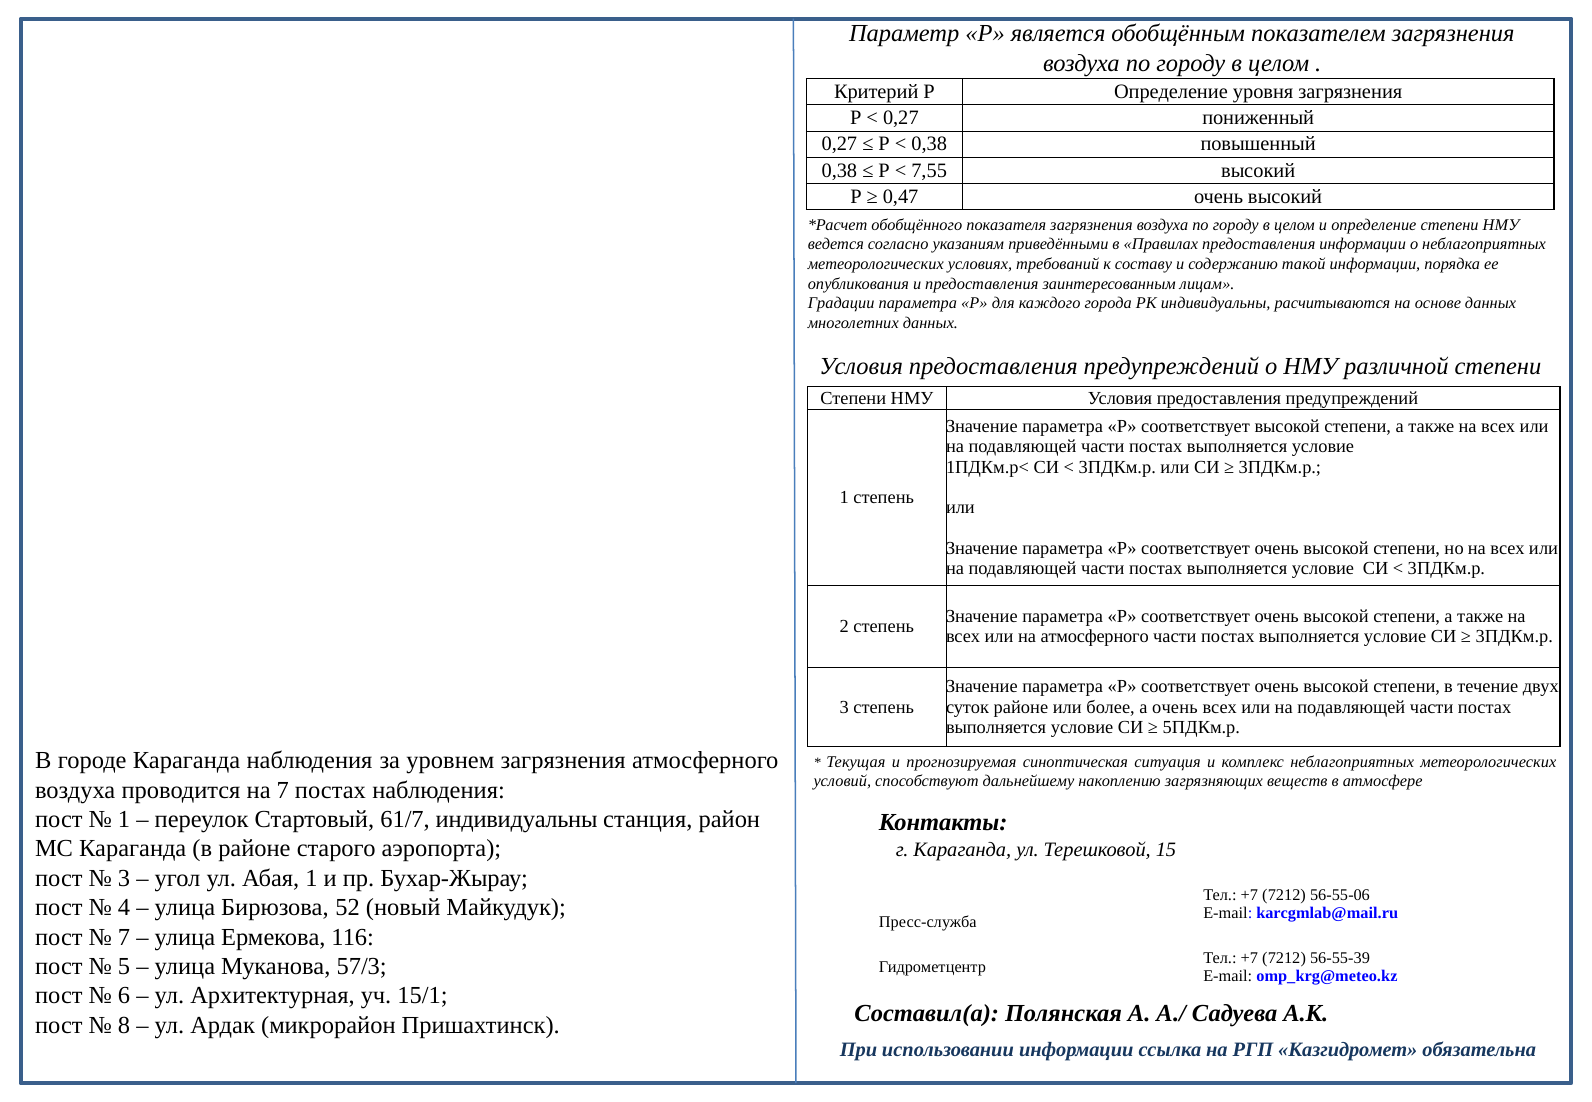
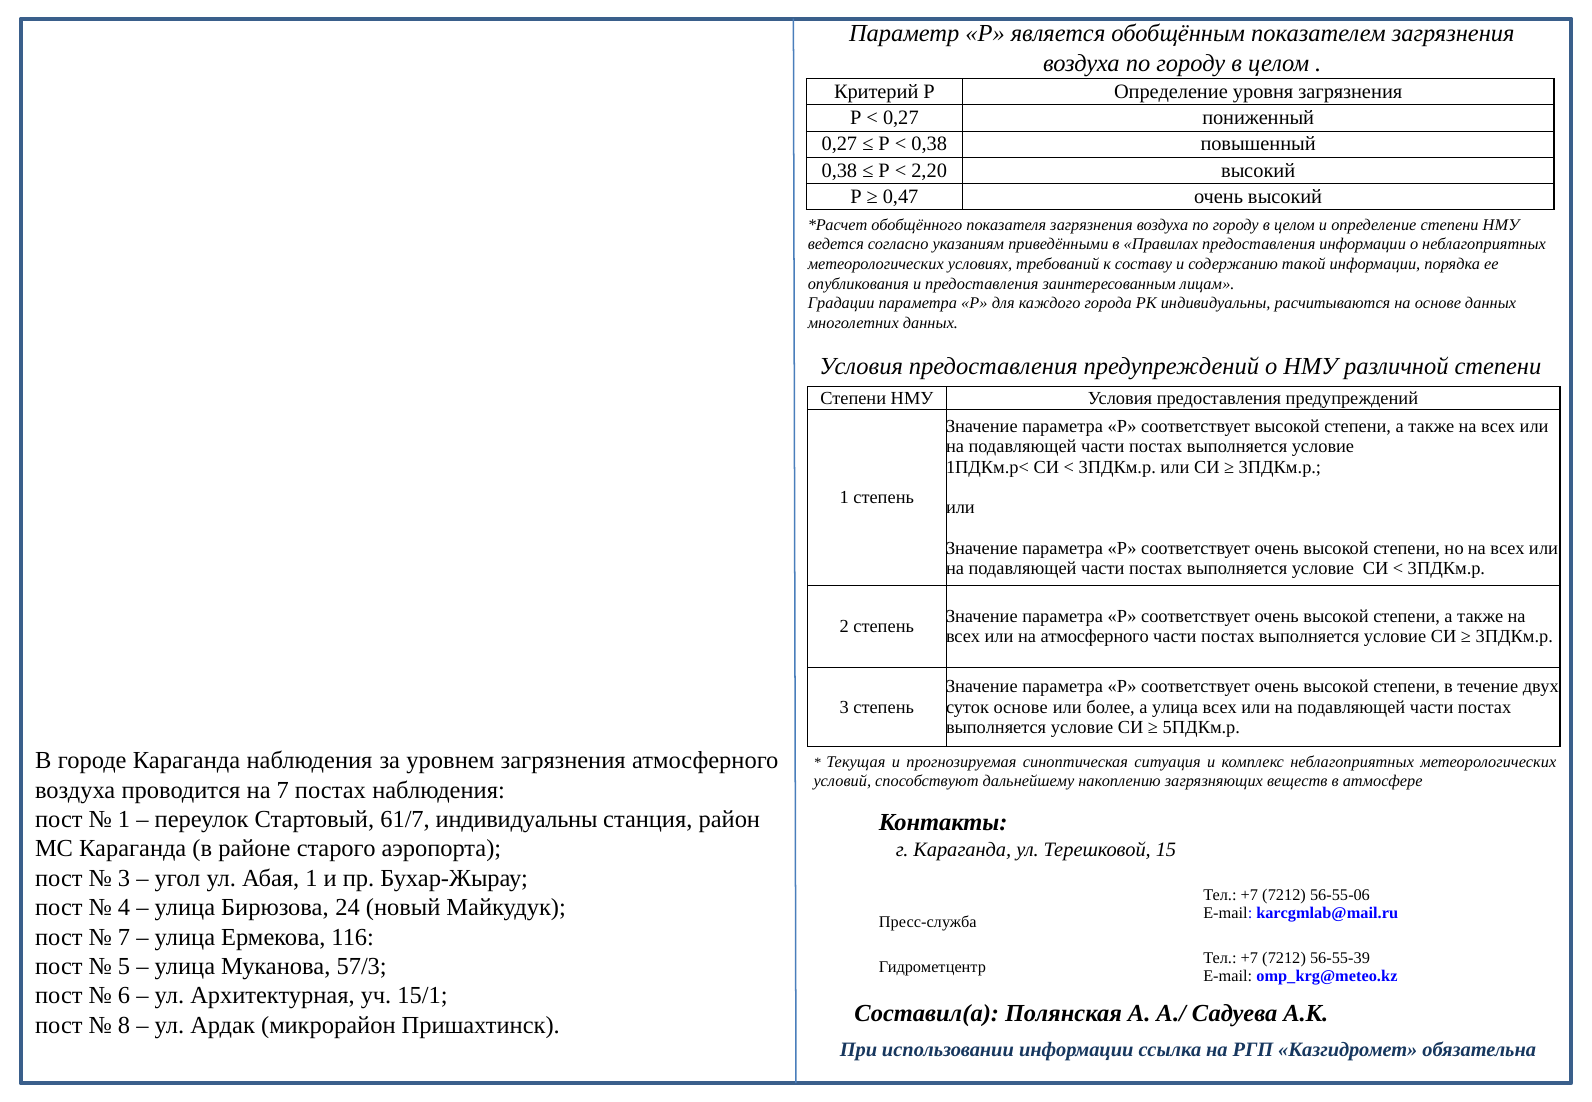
7,55: 7,55 -> 2,20 (929, 170)
суток районе: районе -> основе (1021, 707)
а очень: очень -> улица (1175, 707)
52: 52 -> 24 (348, 908)
